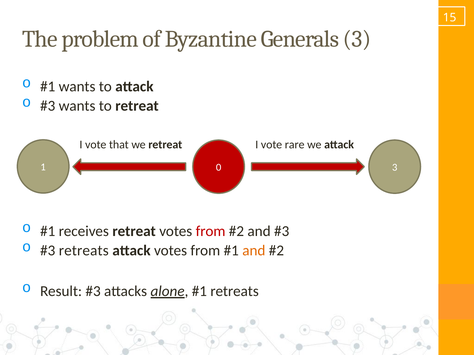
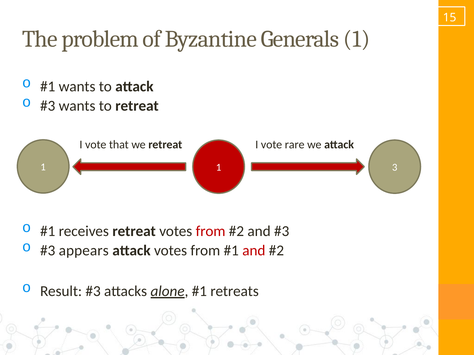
Generals 3: 3 -> 1 (357, 39)
0: 0 -> 1 (219, 168)
retreats: retreats -> appears (84, 251)
and colour: orange -> red (254, 251)
